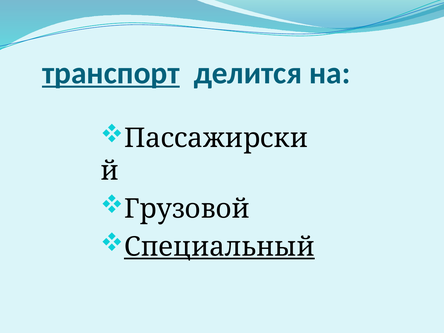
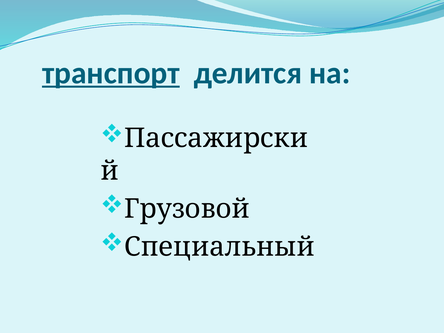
Специальный underline: present -> none (219, 247)
